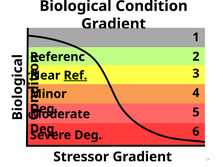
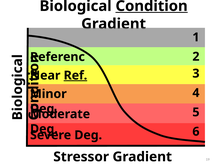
Condition underline: none -> present (152, 6)
